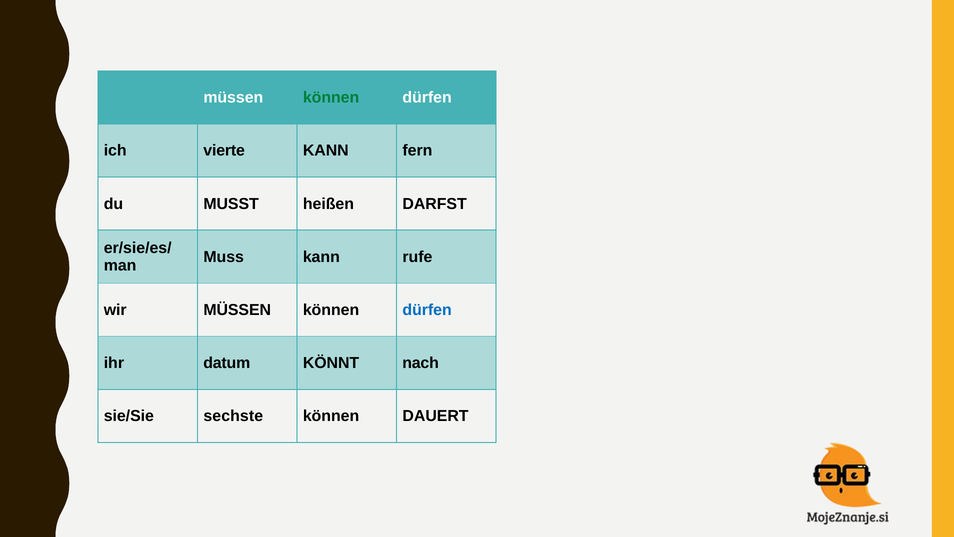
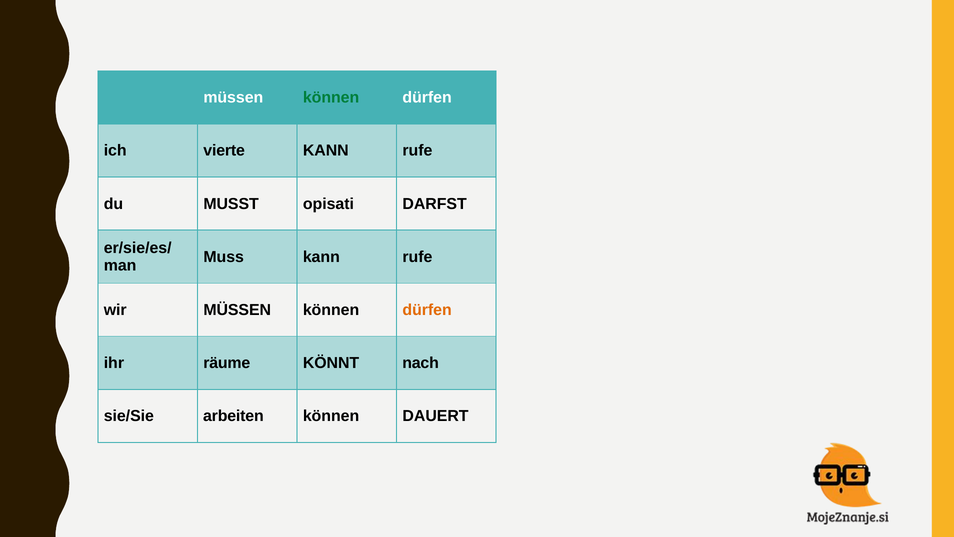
fern: fern -> rufe (417, 151)
heißen: heißen -> opisati (328, 204)
dürfen colour: blue -> orange (427, 310)
datum: datum -> räume (227, 363)
sechste: sechste -> arbeiten (233, 416)
